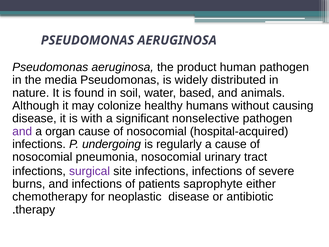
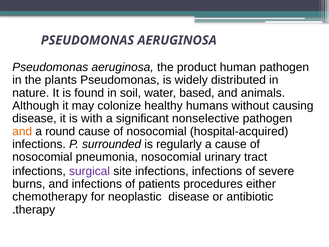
media: media -> plants (61, 80)
and colour: purple -> orange (22, 131)
organ: organ -> round (60, 131)
undergoing: undergoing -> surrounded (112, 144)
saprophyte: saprophyte -> procedures (213, 184)
